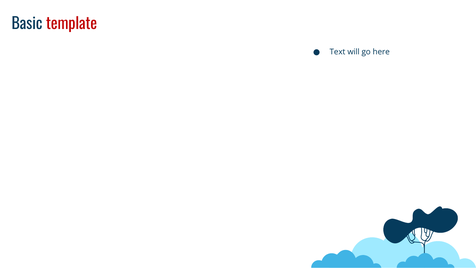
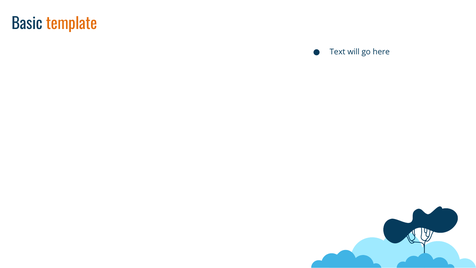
template colour: red -> orange (72, 24)
